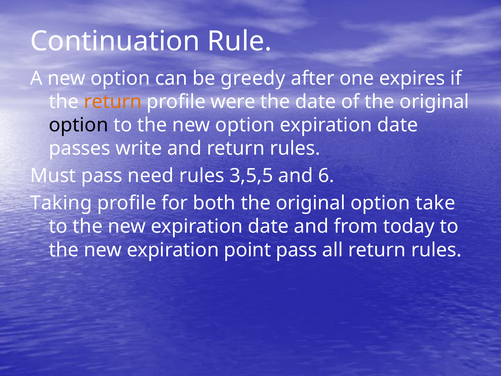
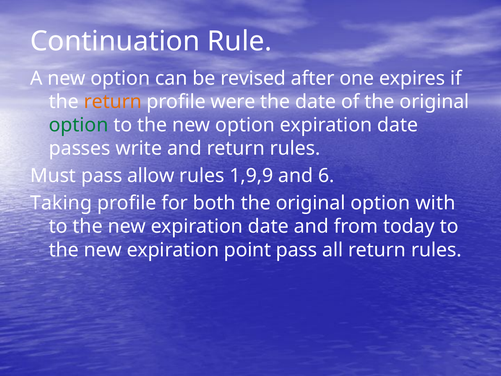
greedy: greedy -> revised (253, 78)
option colour: black -> green (79, 125)
need: need -> allow (151, 176)
3,5,5: 3,5,5 -> 1,9,9 (251, 176)
take: take -> with (435, 203)
